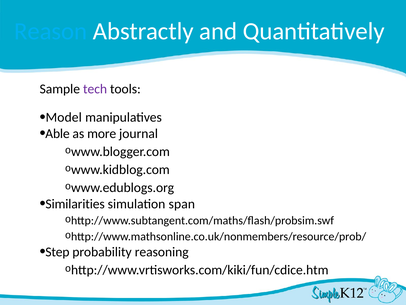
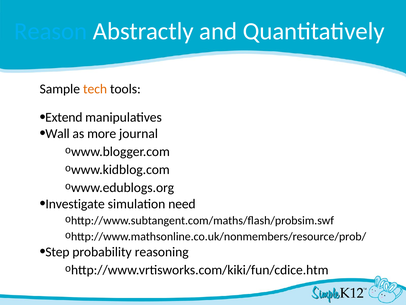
tech colour: purple -> orange (95, 89)
Model: Model -> Extend (64, 117)
Able: Able -> Wall (57, 133)
Similarities: Similarities -> Investigate (75, 204)
span: span -> need (182, 204)
